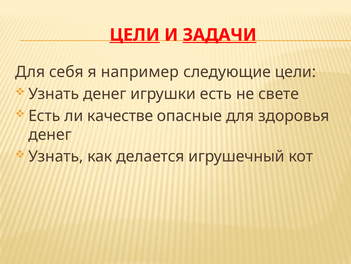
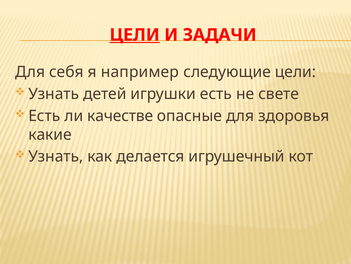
ЗАДАЧИ underline: present -> none (220, 35)
Узнать денег: денег -> детей (105, 94)
денег: денег -> какие (50, 134)
